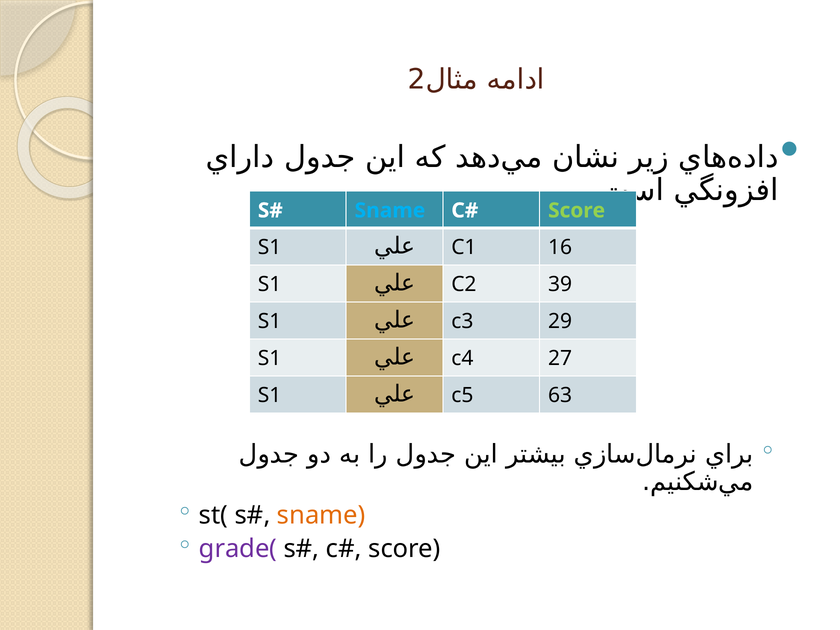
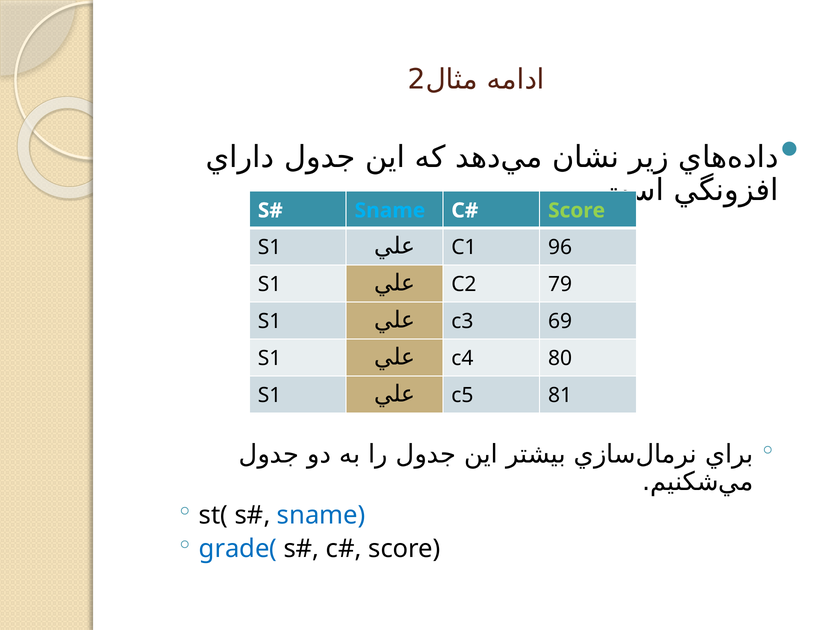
16: 16 -> 96 (560, 247)
39: 39 -> 79 (560, 284)
29: 29 -> 69 (560, 321)
27: 27 -> 80 (560, 359)
63: 63 -> 81 (560, 396)
sname colour: orange -> blue (321, 515)
grade( colour: purple -> blue (238, 549)
